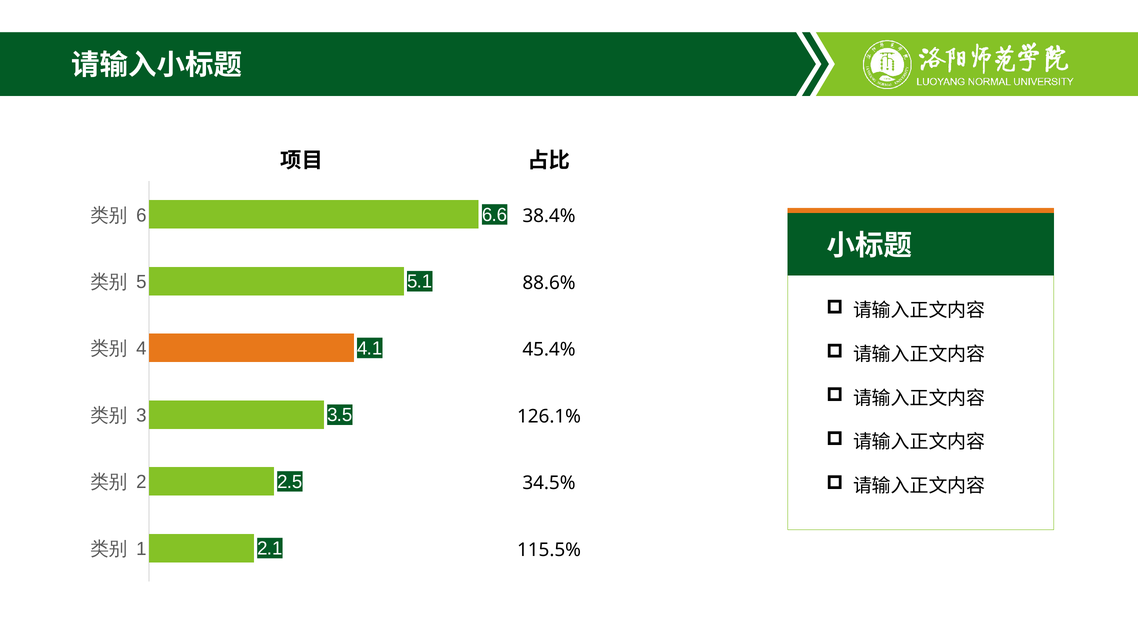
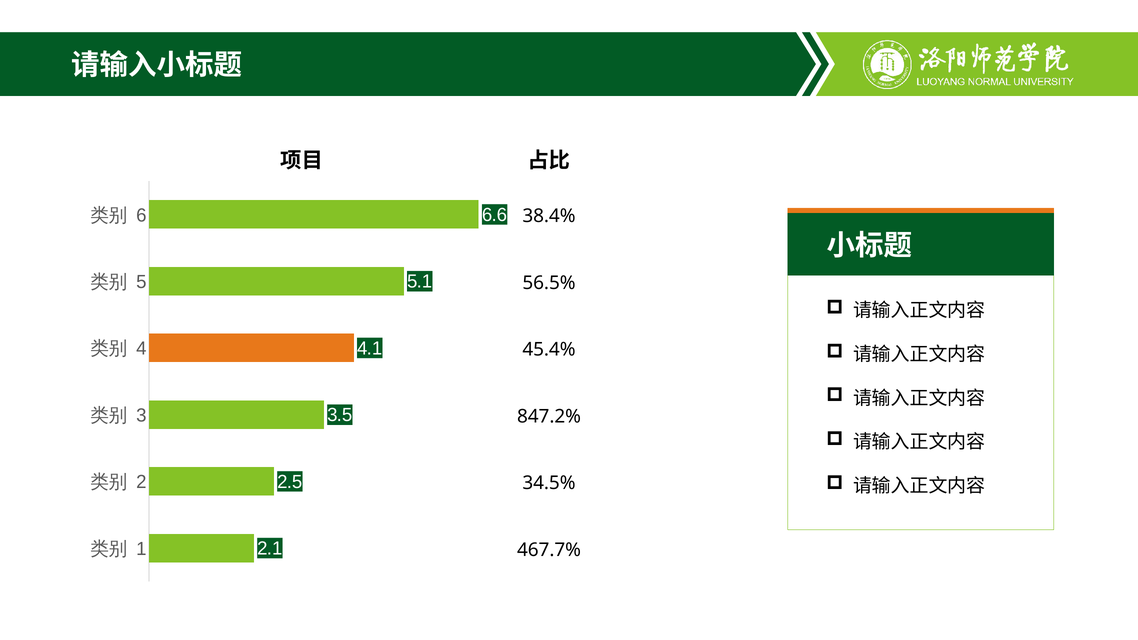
88.6%: 88.6% -> 56.5% (549, 283)
126.1%: 126.1% -> 847.2% (549, 417)
115.5%: 115.5% -> 467.7% (549, 550)
